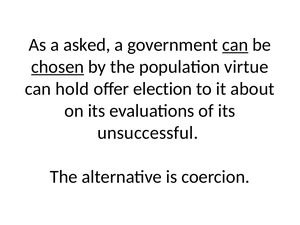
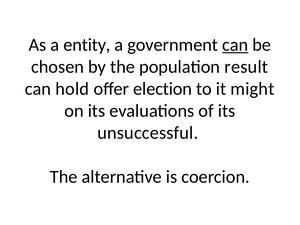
asked: asked -> entity (87, 45)
chosen underline: present -> none (58, 67)
virtue: virtue -> result (246, 67)
about: about -> might (252, 89)
